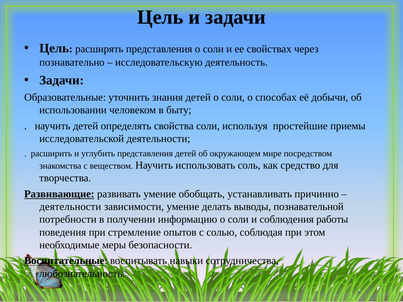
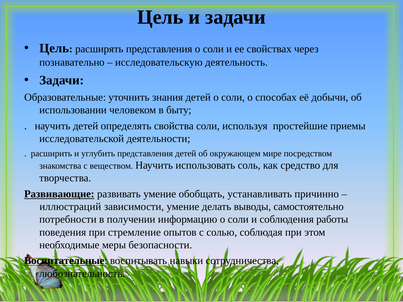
деятельности: деятельности -> иллюстраций (70, 207)
познавательной: познавательной -> самостоятельно (309, 207)
